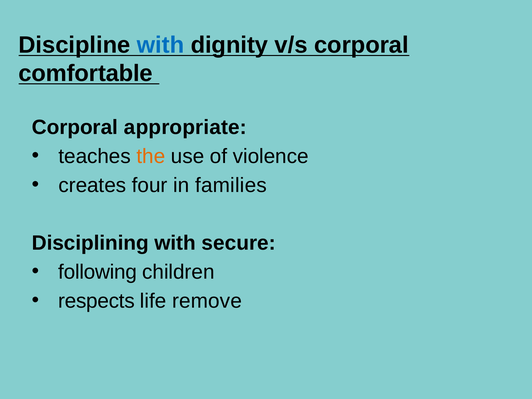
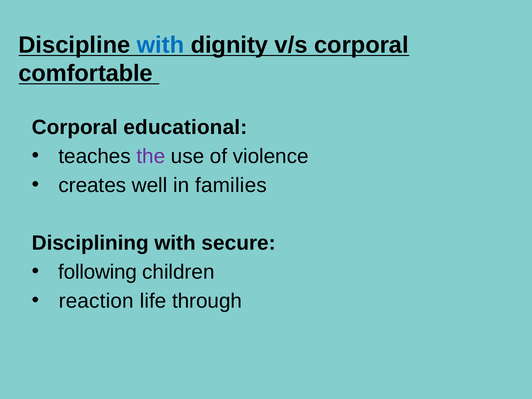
appropriate: appropriate -> educational (185, 127)
the colour: orange -> purple (151, 156)
four: four -> well (150, 185)
respects: respects -> reaction (96, 301)
remove: remove -> through (207, 301)
